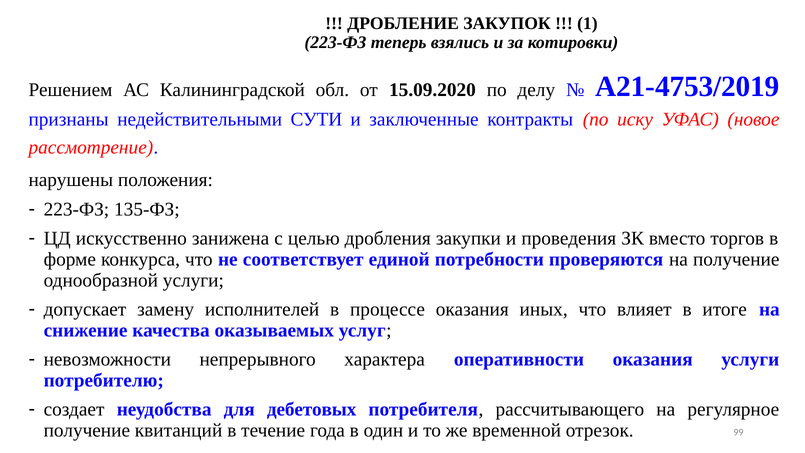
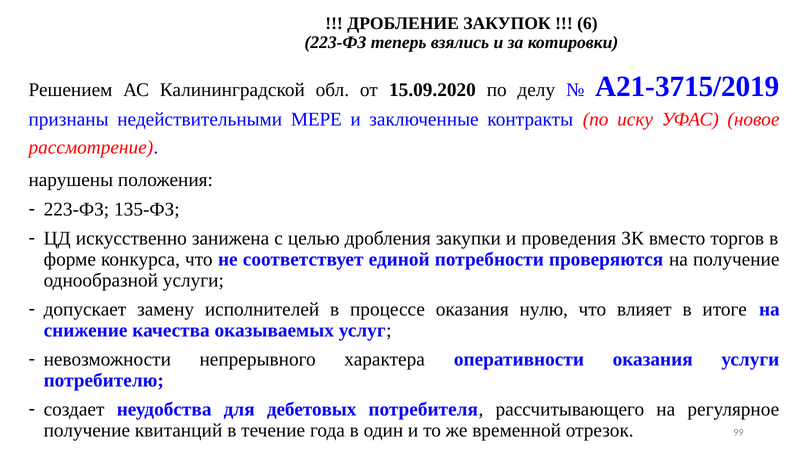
1: 1 -> 6 (587, 23)
А21-4753/2019: А21-4753/2019 -> А21-3715/2019 (687, 86)
СУТИ: СУТИ -> МЕРЕ (316, 120)
иных: иных -> нулю (544, 309)
